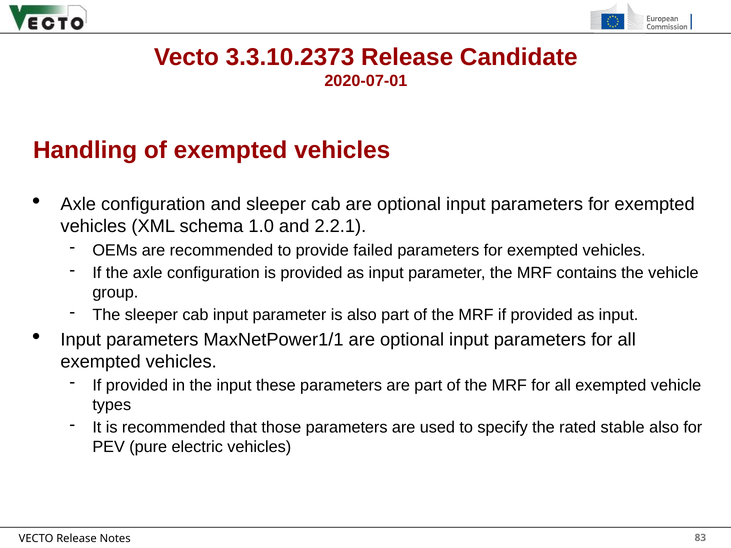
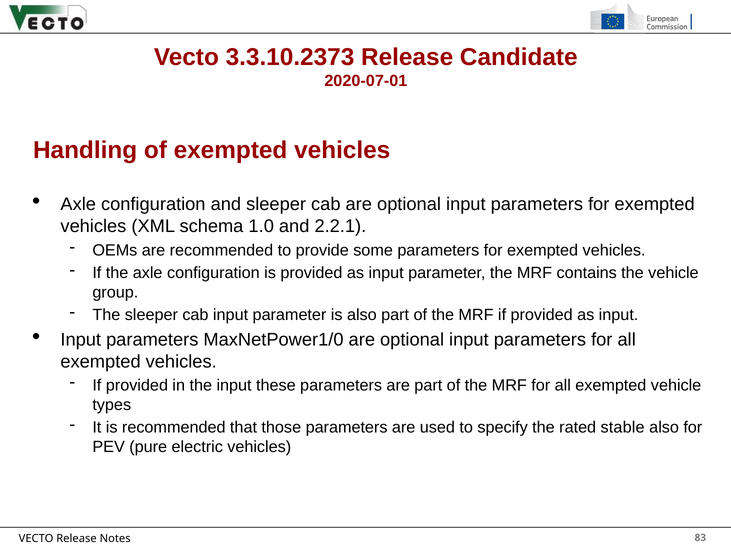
failed: failed -> some (373, 250)
MaxNetPower1/1: MaxNetPower1/1 -> MaxNetPower1/0 (274, 340)
